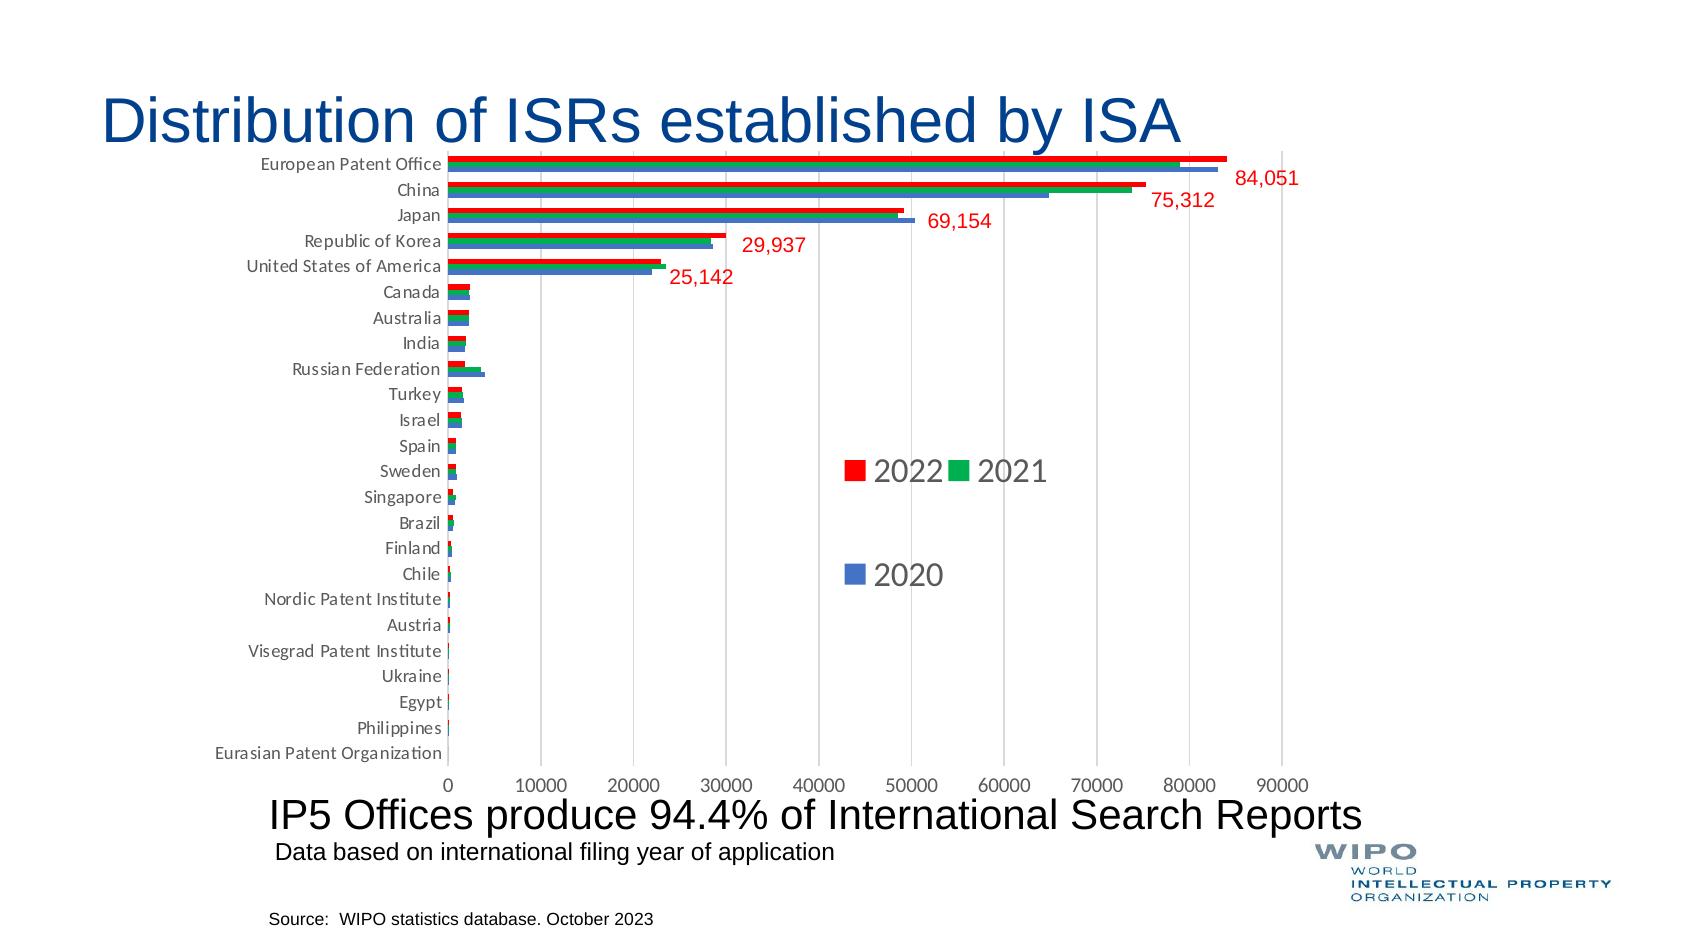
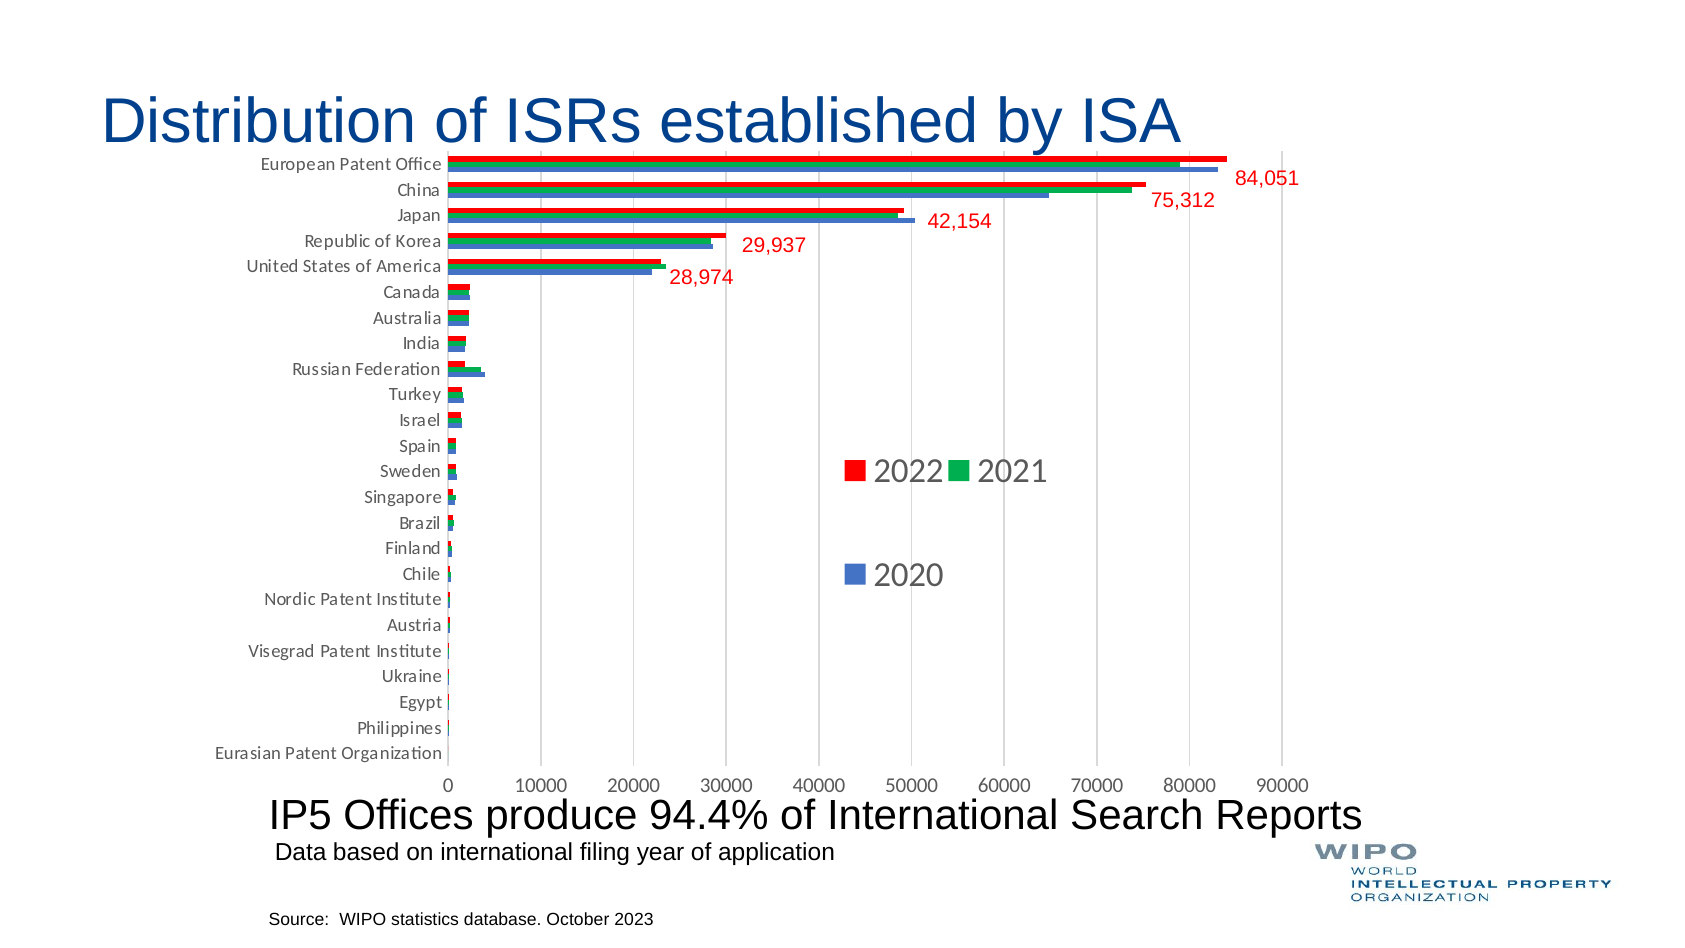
69,154: 69,154 -> 42,154 (960, 222)
25,142: 25,142 -> 28,974 (702, 277)
